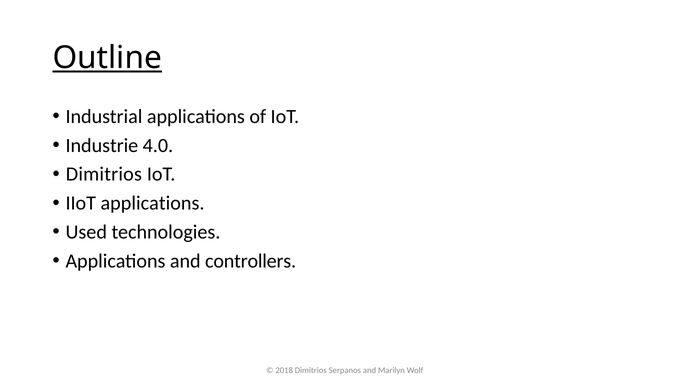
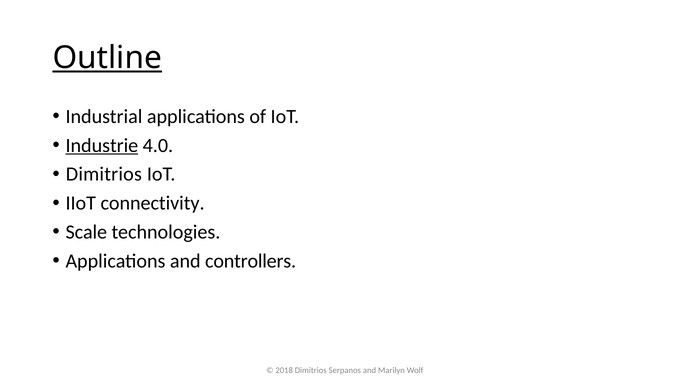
Industrie underline: none -> present (102, 146)
IIoT applications: applications -> connectivity (153, 203)
Used: Used -> Scale (86, 232)
